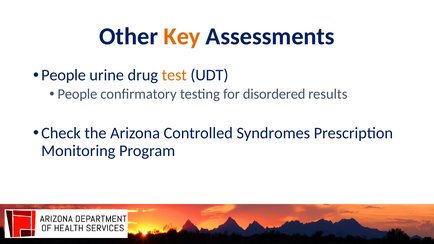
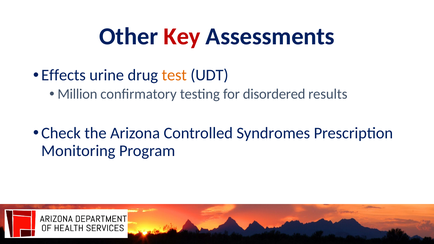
Key colour: orange -> red (182, 36)
People: People -> Effects (63, 75)
People: People -> Million (77, 94)
